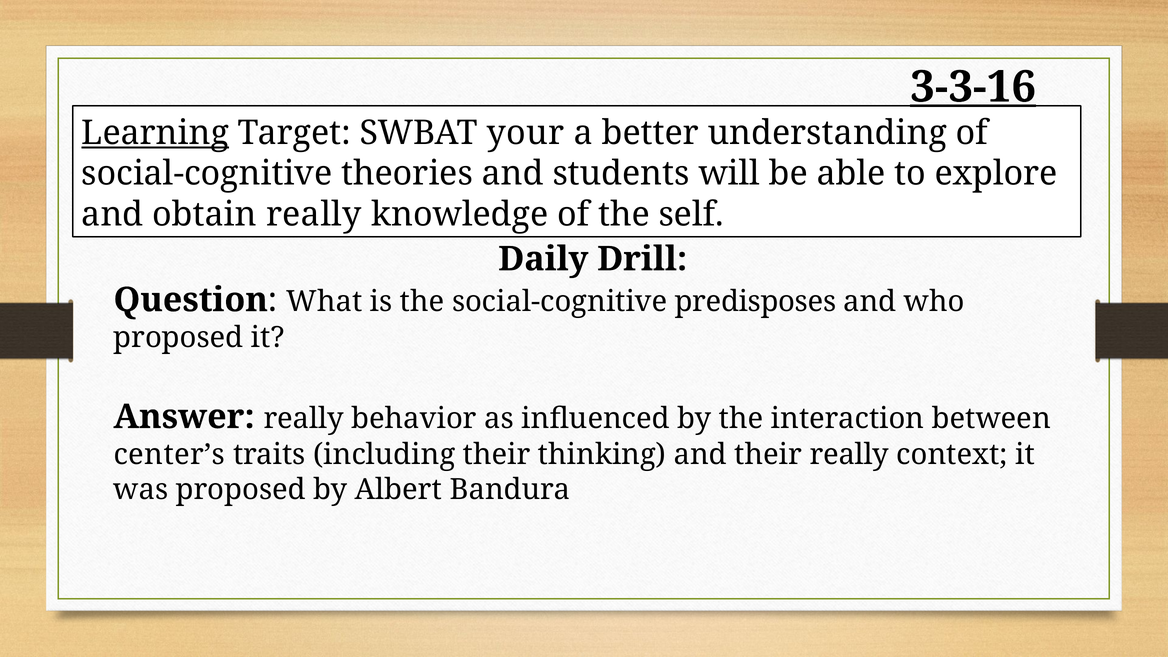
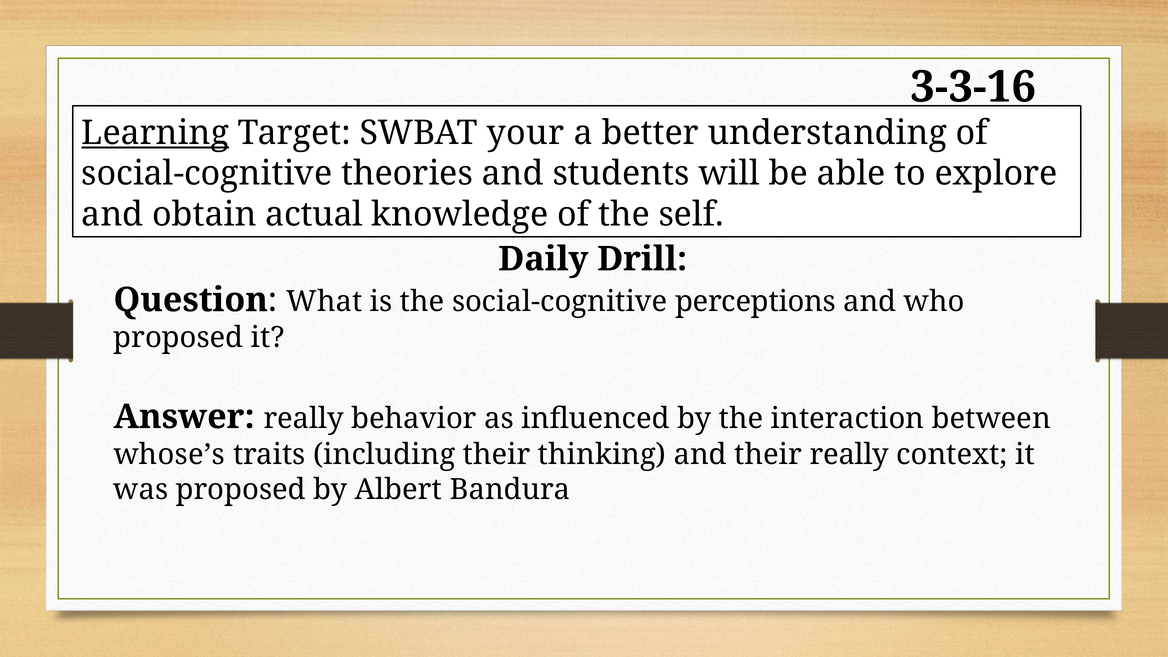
3-3-16 underline: present -> none (973, 87)
obtain really: really -> actual (314, 215)
predisposes: predisposes -> perceptions (755, 302)
center’s: center’s -> whose’s (169, 454)
